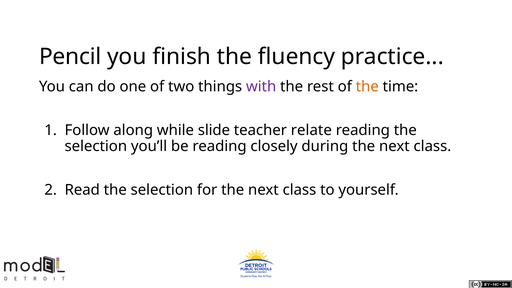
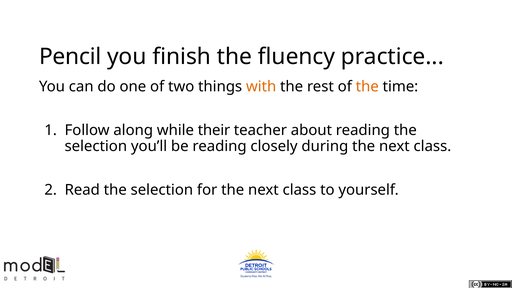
with colour: purple -> orange (261, 87)
slide: slide -> their (214, 130)
relate: relate -> about (311, 130)
